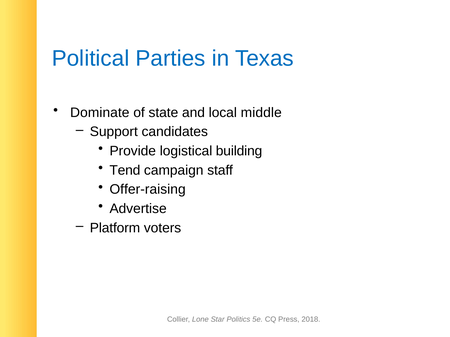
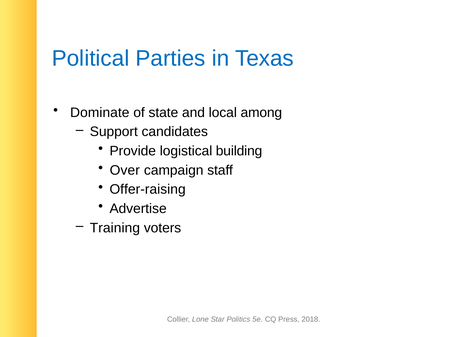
middle: middle -> among (261, 113)
Tend: Tend -> Over (125, 170)
Platform: Platform -> Training (115, 228)
